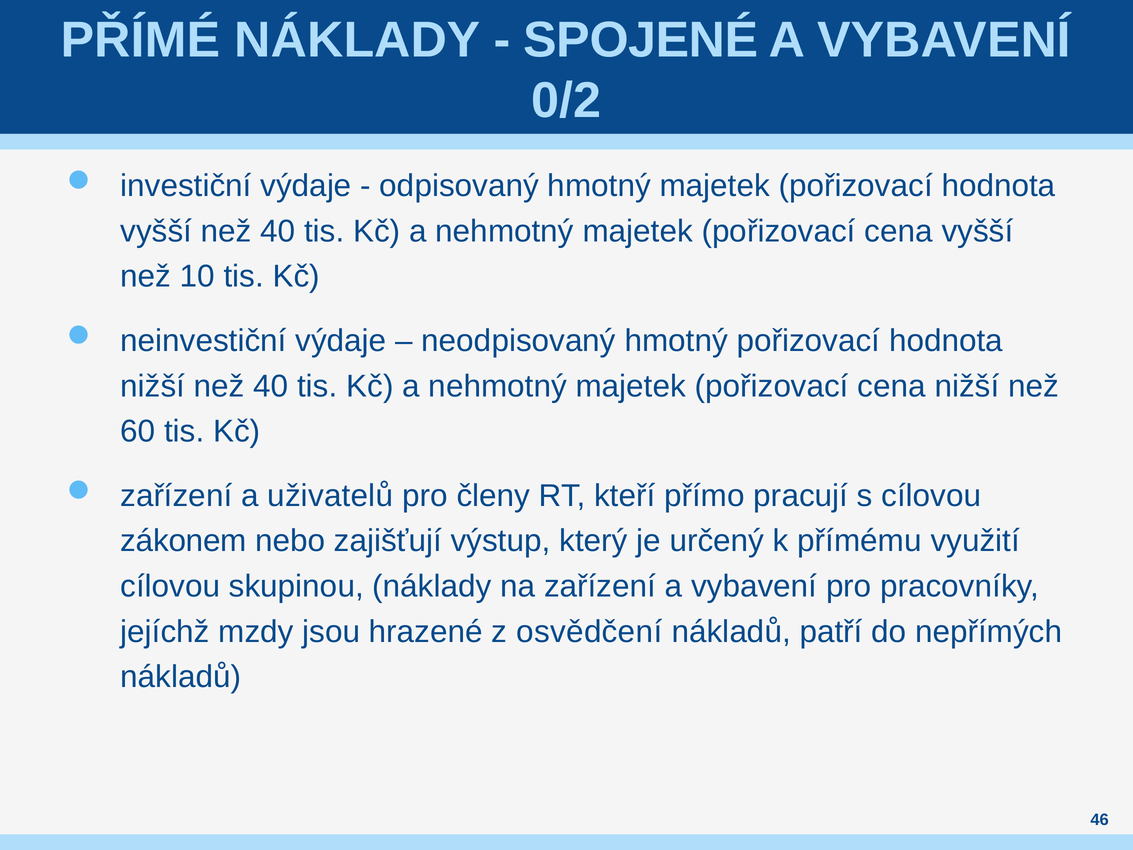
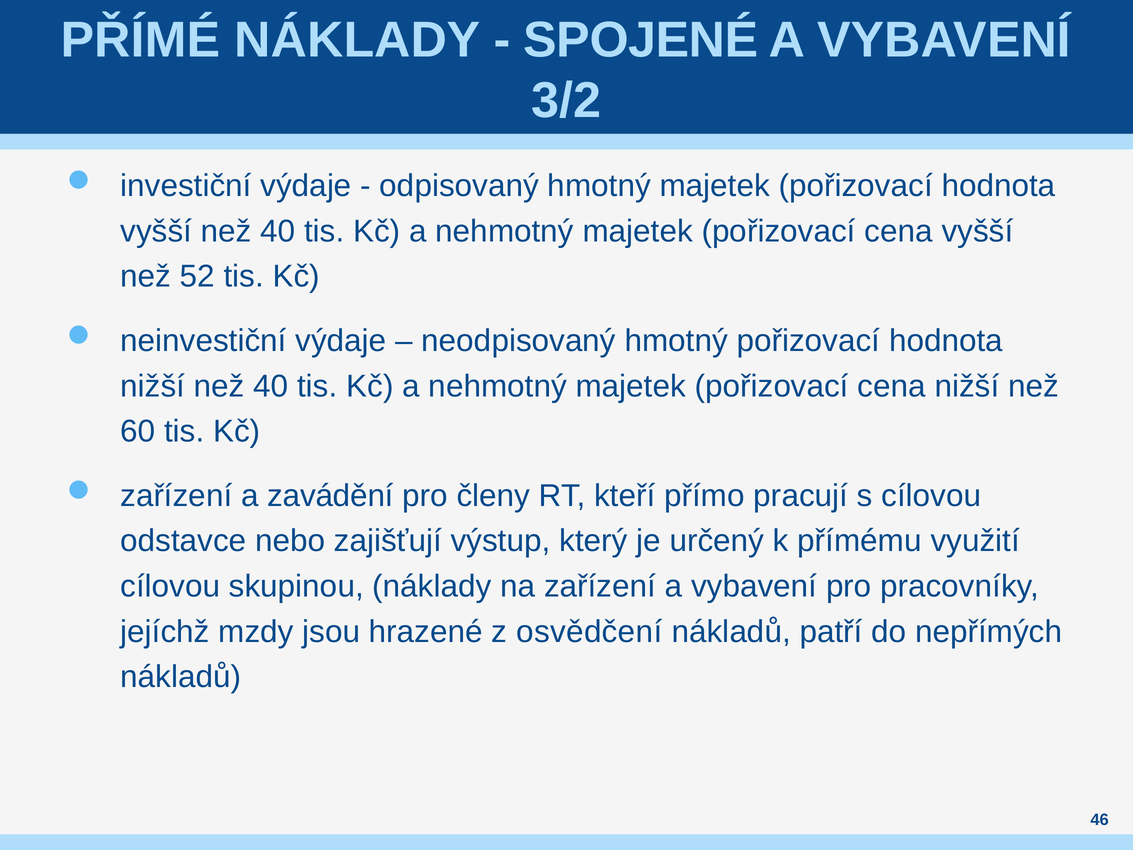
0/2: 0/2 -> 3/2 (566, 101)
10: 10 -> 52 (197, 276)
uživatelů: uživatelů -> zavádění (330, 496)
zákonem: zákonem -> odstavce (183, 541)
